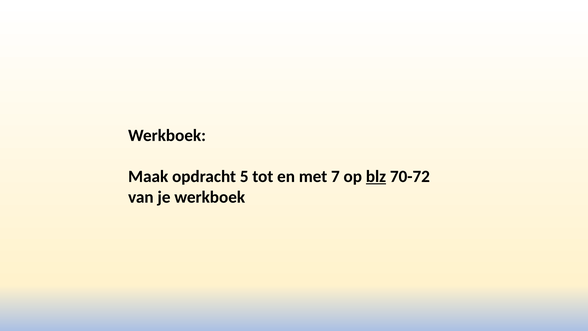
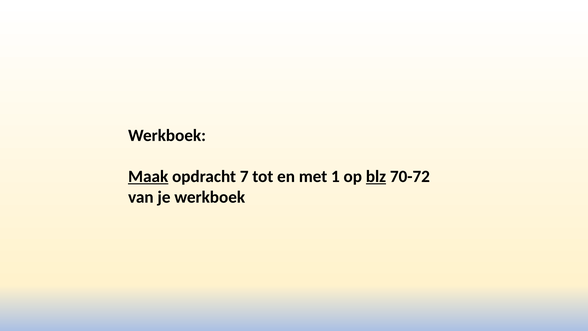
Maak underline: none -> present (148, 176)
5: 5 -> 7 (244, 176)
7: 7 -> 1 (335, 176)
